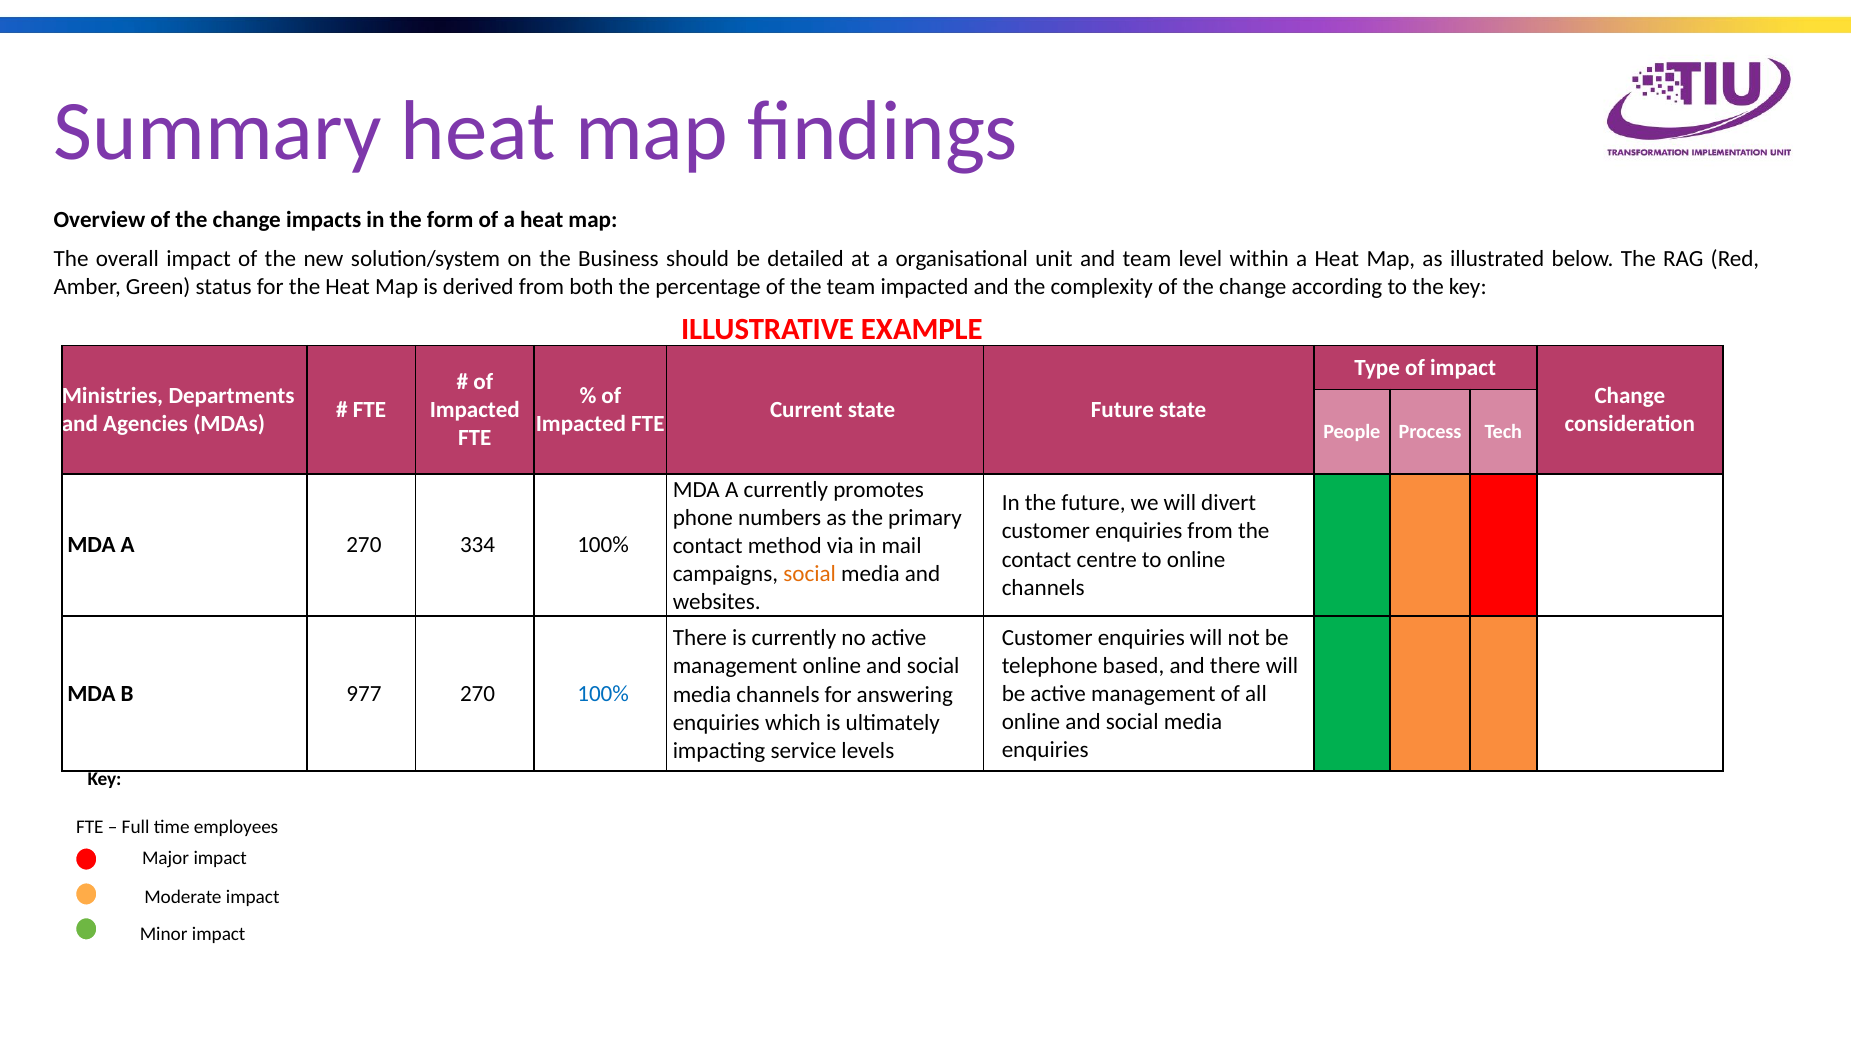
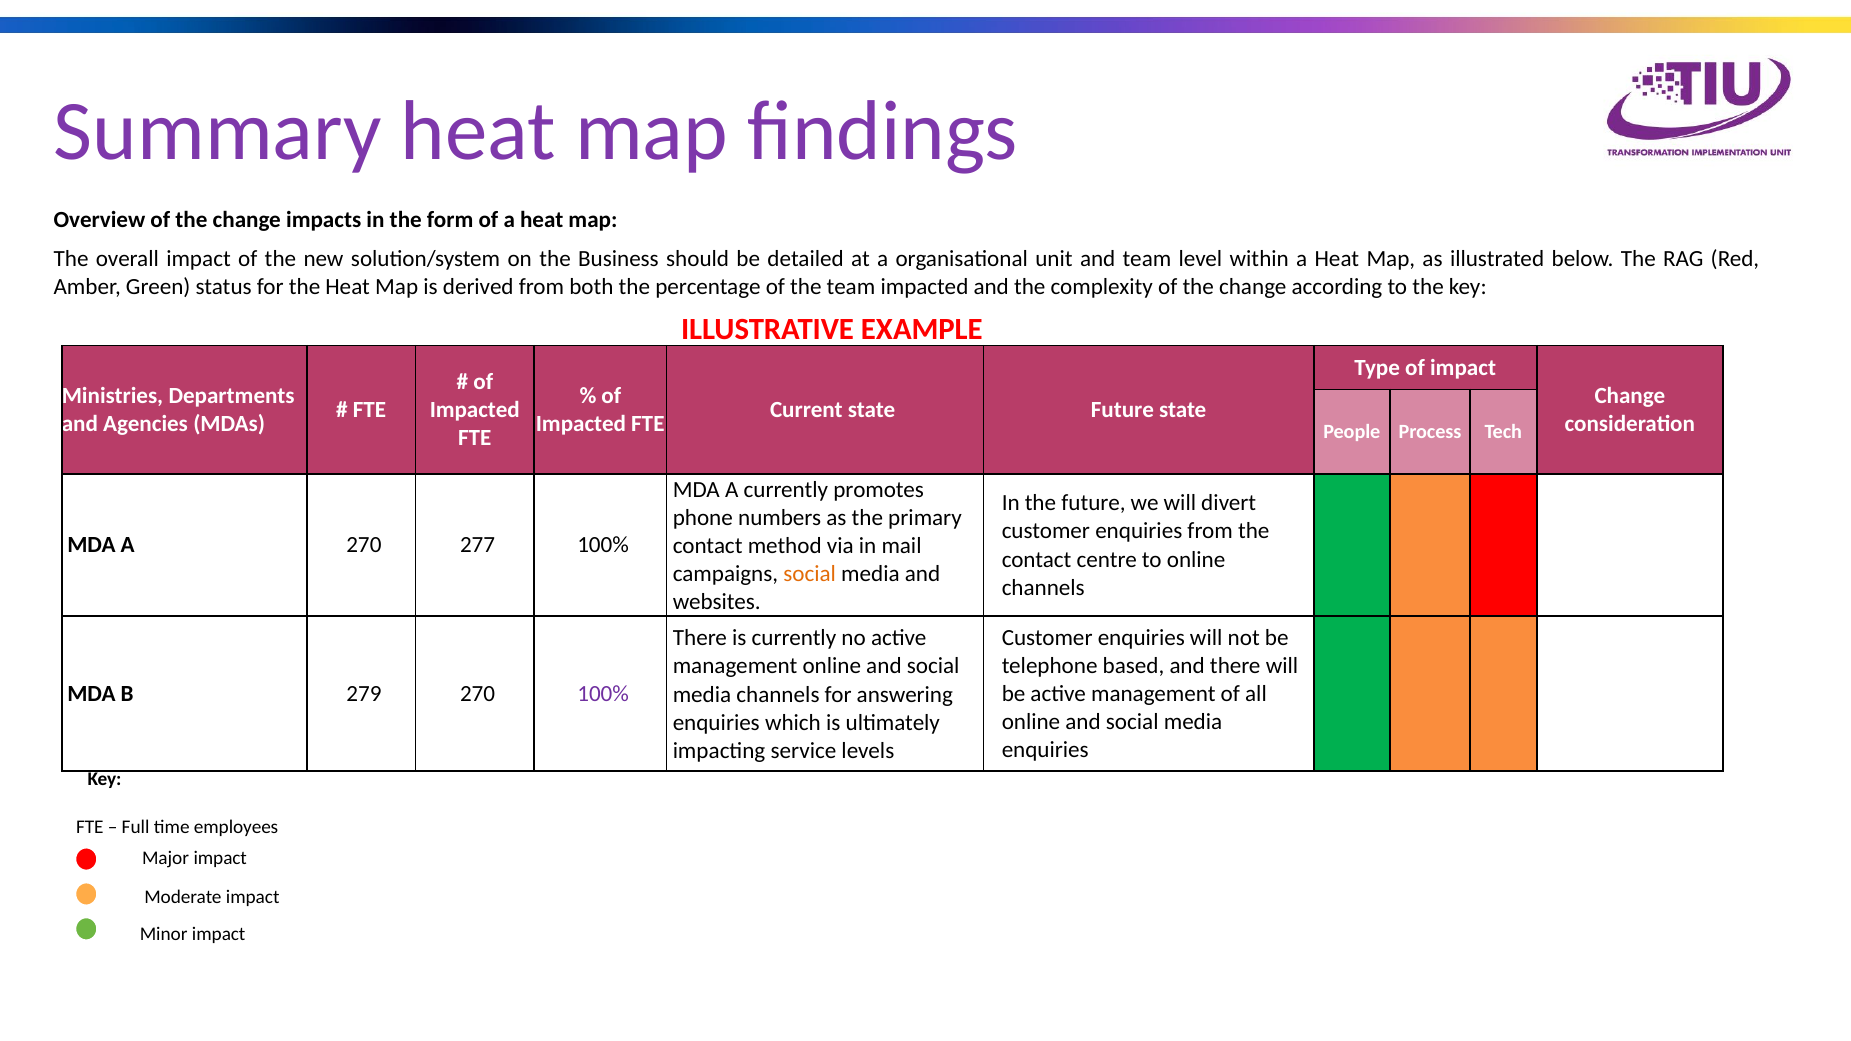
334: 334 -> 277 (478, 545)
977: 977 -> 279 (364, 694)
100% colour: blue -> purple (603, 694)
